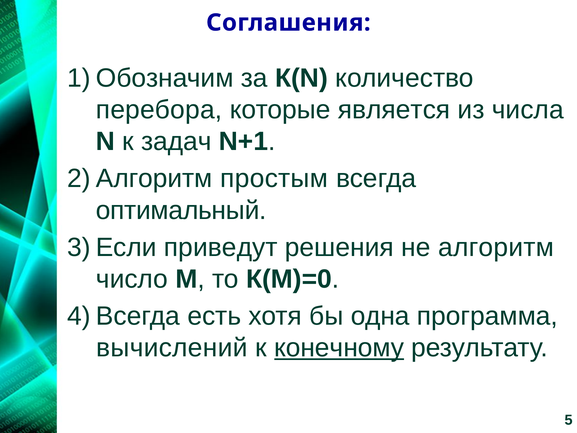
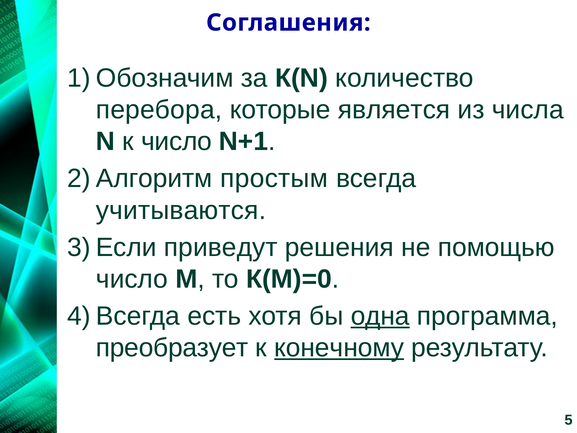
к задач: задач -> число (176, 141)
оптимальный: оптимальный -> учитываются (181, 210)
алгоритм: алгоритм -> помощью (496, 247)
одна underline: none -> present (380, 316)
вычислений: вычислений -> преобразует (172, 348)
